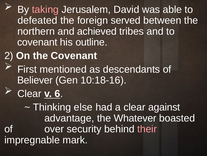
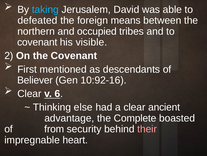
taking colour: pink -> light blue (45, 9)
served: served -> means (126, 20)
achieved: achieved -> occupied (97, 31)
outline: outline -> visible (91, 42)
10:18-16: 10:18-16 -> 10:92-16 (104, 80)
against: against -> ancient (164, 107)
Whatever: Whatever -> Complete (135, 118)
over: over -> from (54, 129)
mark: mark -> heart (75, 139)
